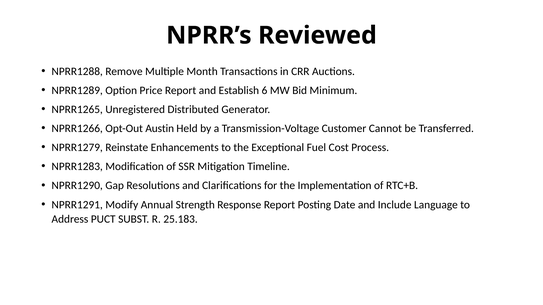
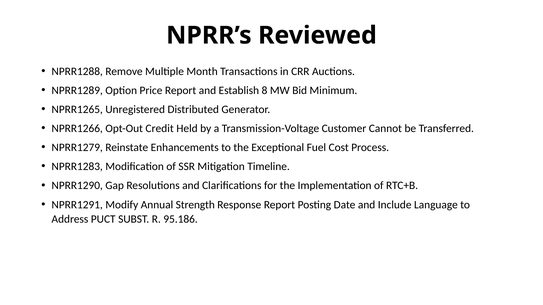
6: 6 -> 8 (265, 91)
Austin: Austin -> Credit (160, 129)
25.183: 25.183 -> 95.186 (181, 219)
